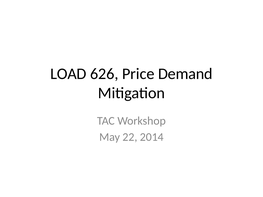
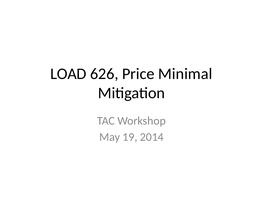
Demand: Demand -> Minimal (185, 74)
22: 22 -> 19 (130, 137)
